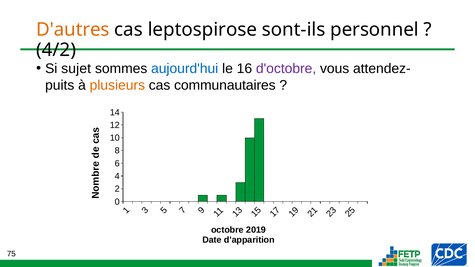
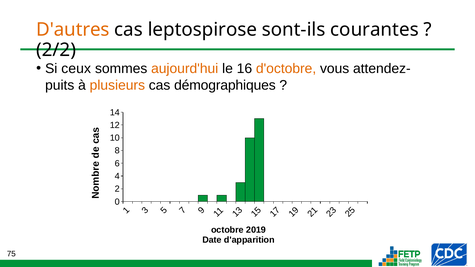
personnel: personnel -> courantes (374, 30)
4/2: 4/2 -> 2/2 (56, 50)
sujet: sujet -> ceux (76, 69)
aujourd'hui colour: blue -> orange (185, 69)
d'octobre colour: purple -> orange (286, 69)
communautaires: communautaires -> démographiques (225, 85)
